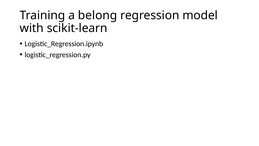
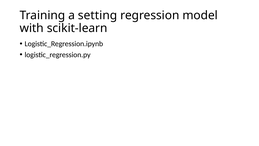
belong: belong -> setting (98, 15)
